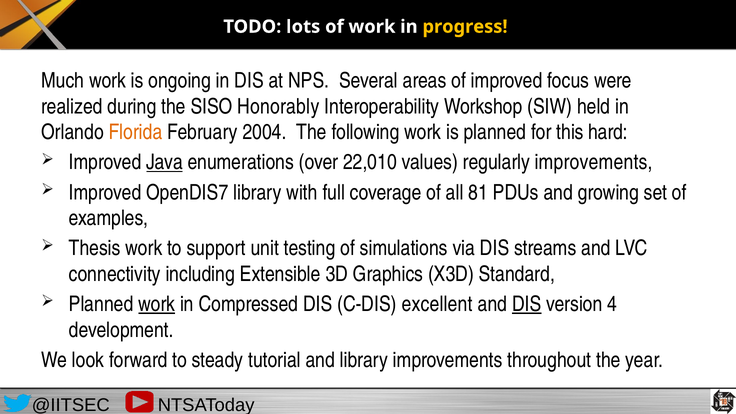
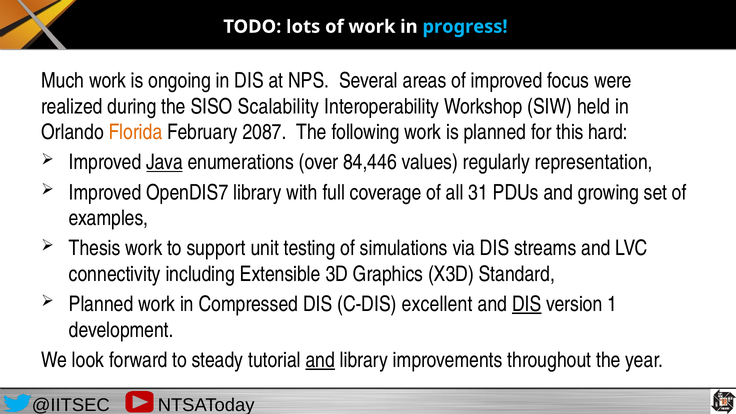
progress colour: yellow -> light blue (465, 27)
Honorably: Honorably -> Scalability (278, 107)
2004: 2004 -> 2087 (265, 132)
22,010: 22,010 -> 84,446 (370, 162)
regularly improvements: improvements -> representation (594, 162)
81: 81 -> 31 (478, 192)
work underline: present -> none (157, 304)
4: 4 -> 1 (612, 304)
and underline: none -> present (320, 360)
